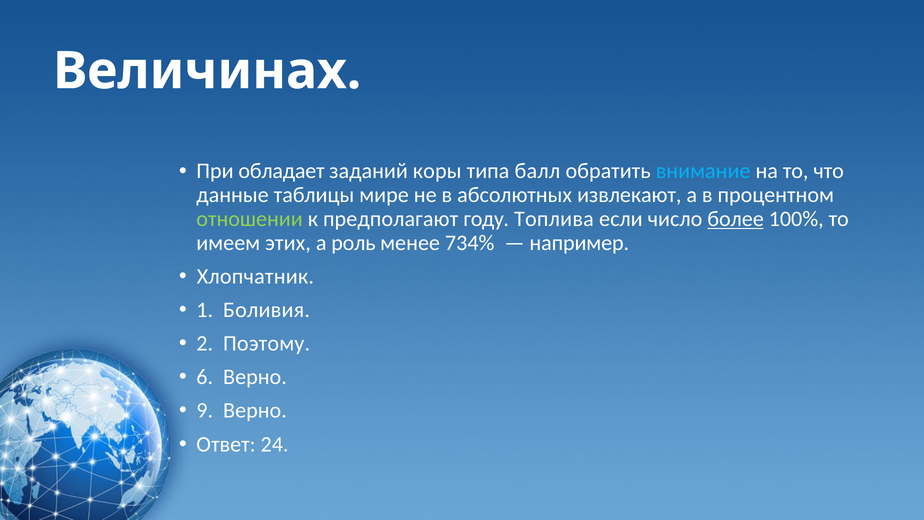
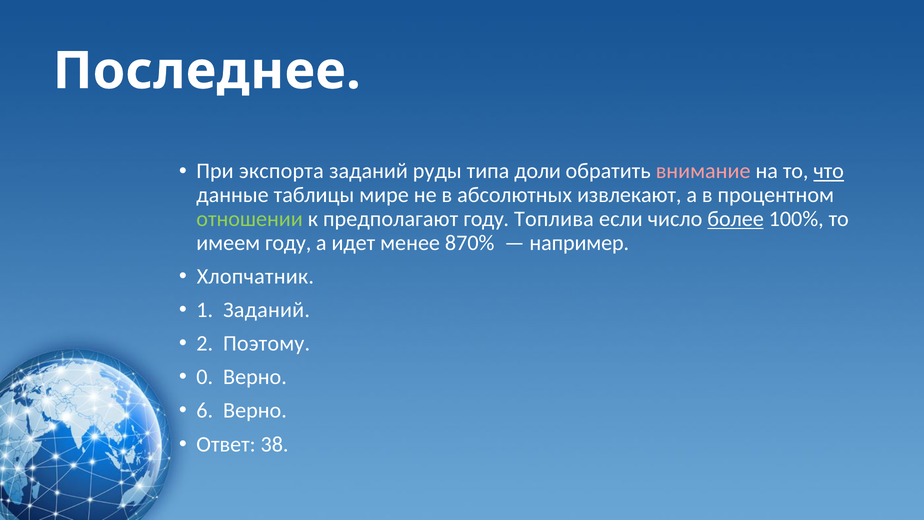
Величинах: Величинах -> Последнее (207, 71)
обладает: обладает -> экспорта (281, 171)
коры: коры -> руды (437, 171)
балл: балл -> доли (538, 171)
внимание colour: light blue -> pink (703, 171)
что underline: none -> present (829, 171)
имеем этих: этих -> году (288, 243)
роль: роль -> идет (353, 243)
734%: 734% -> 870% (470, 243)
1 Боливия: Боливия -> Заданий (267, 310)
6: 6 -> 0 (205, 377)
9: 9 -> 6 (205, 410)
24: 24 -> 38 (275, 444)
